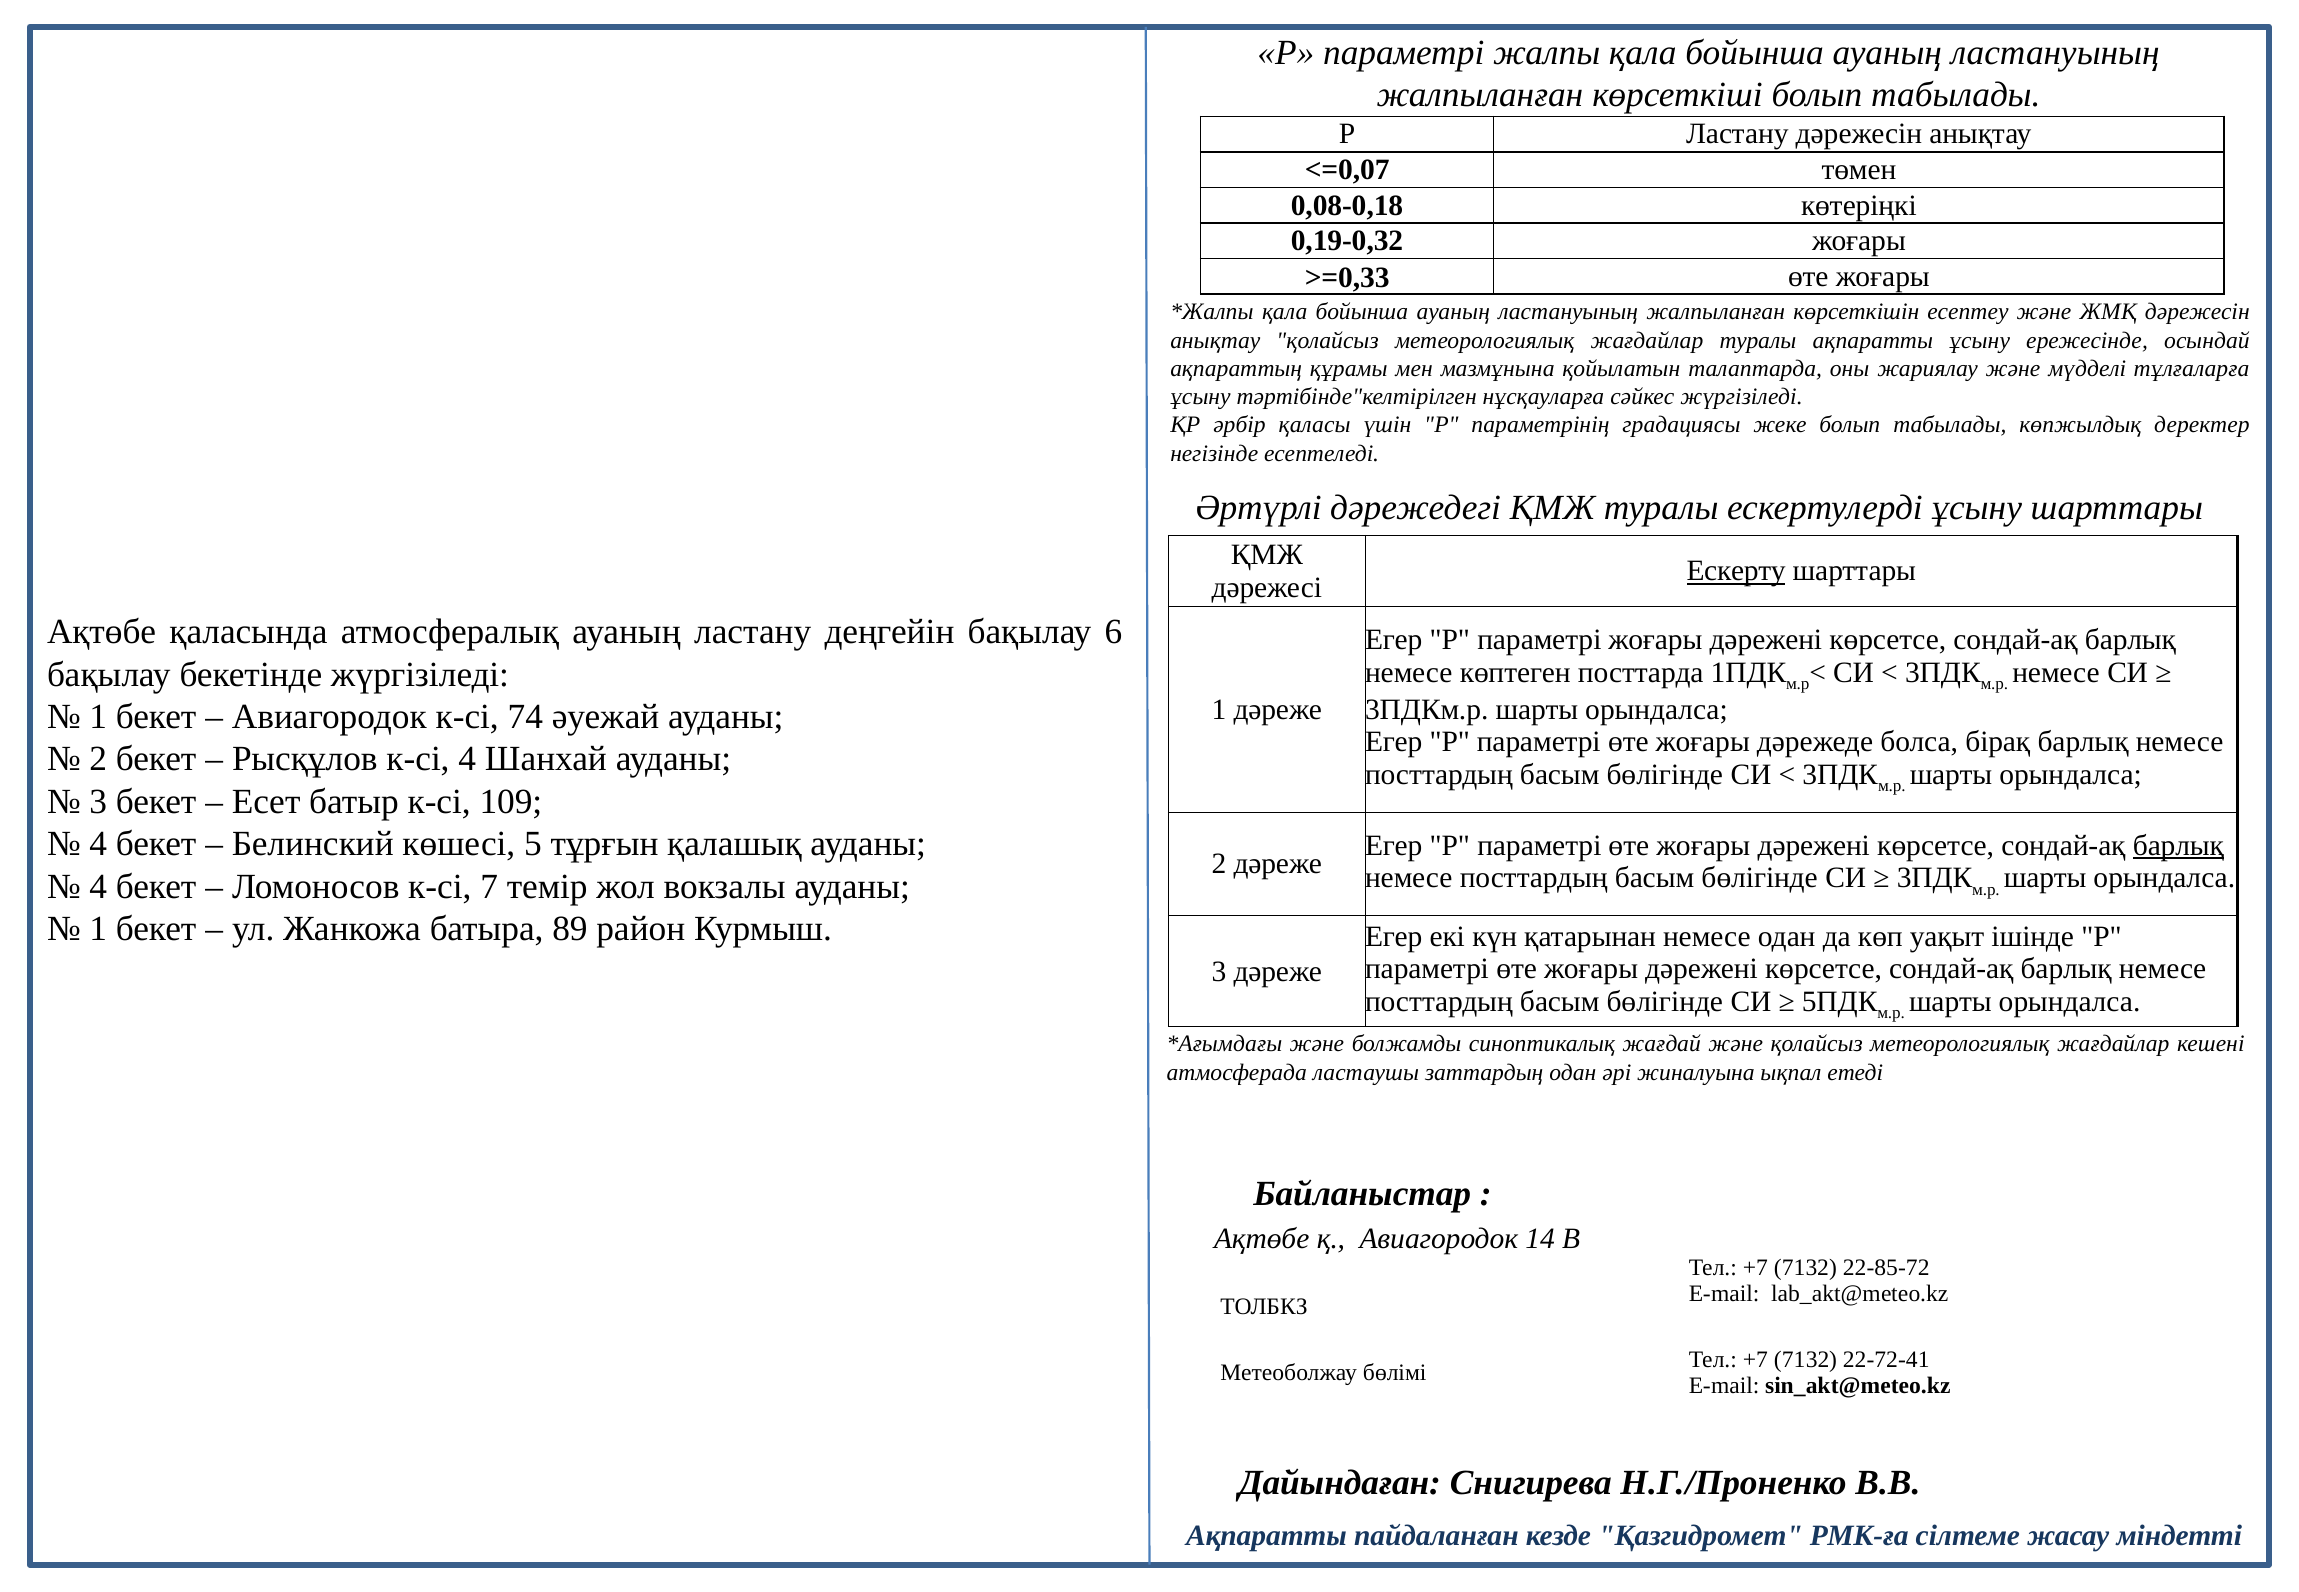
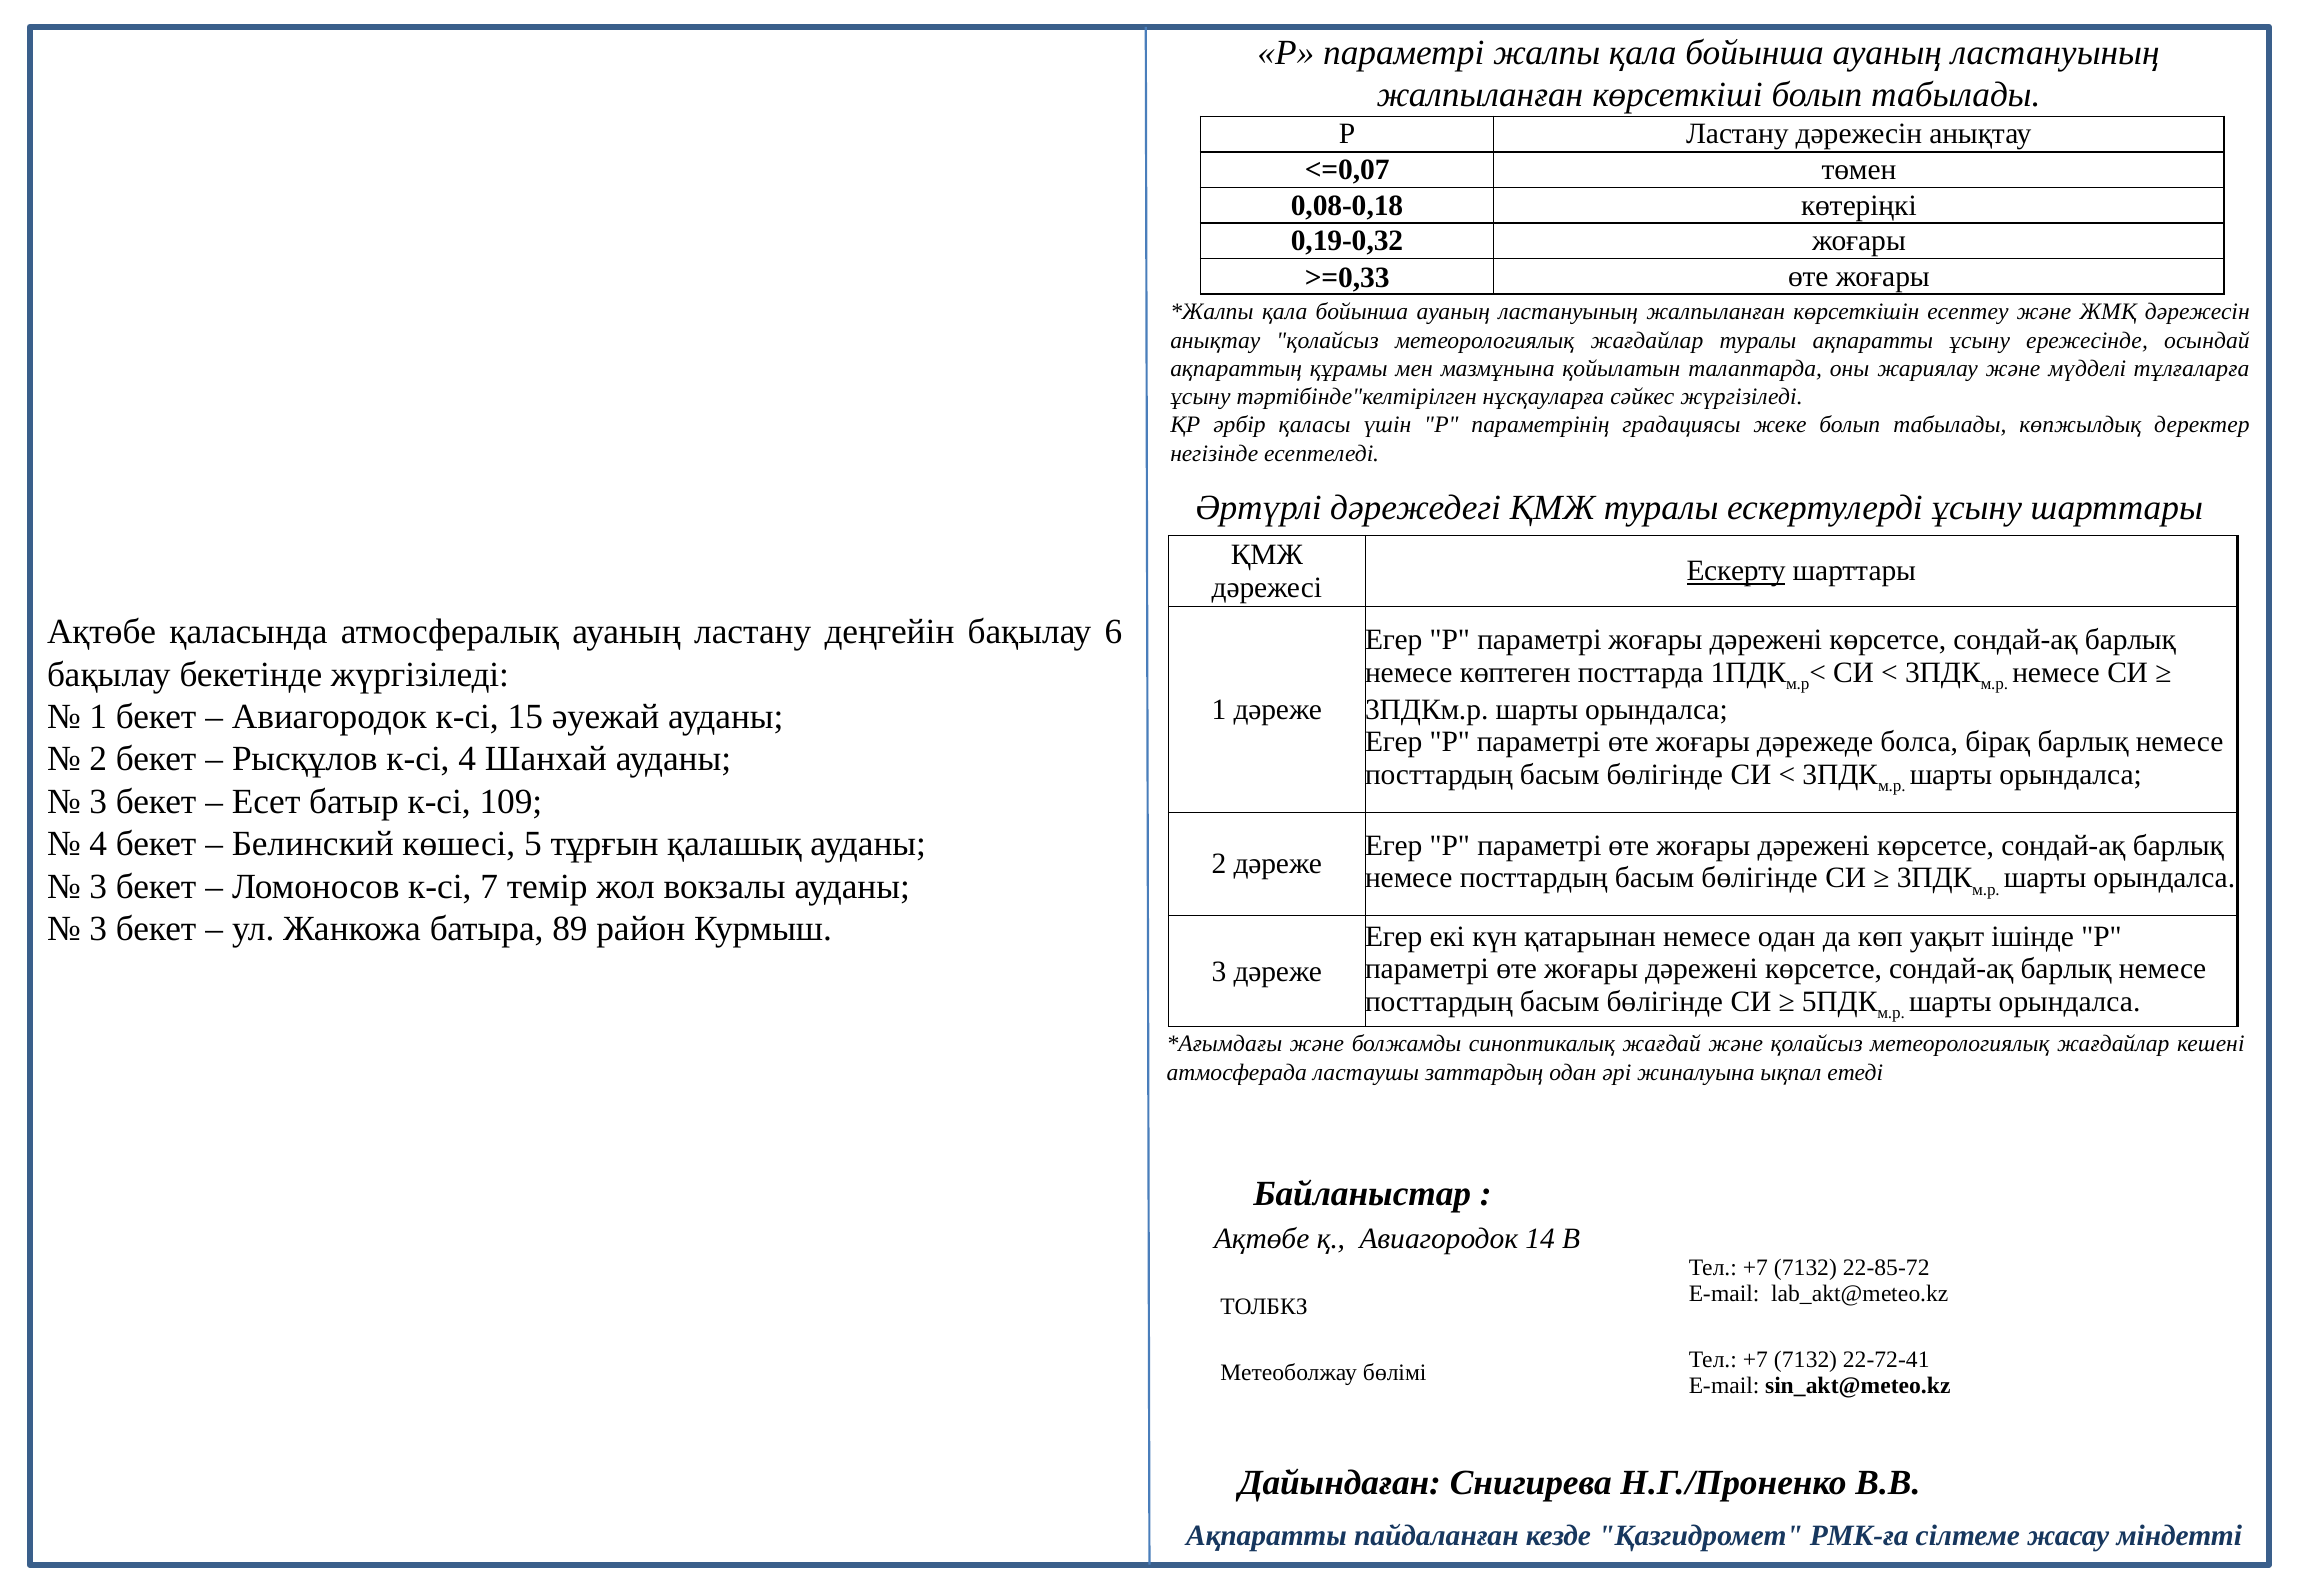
74: 74 -> 15 (525, 717)
барлық underline: present -> none (2178, 845)
4: 4 -> 3 (98, 886)
1: 1 -> 3 (98, 929)
